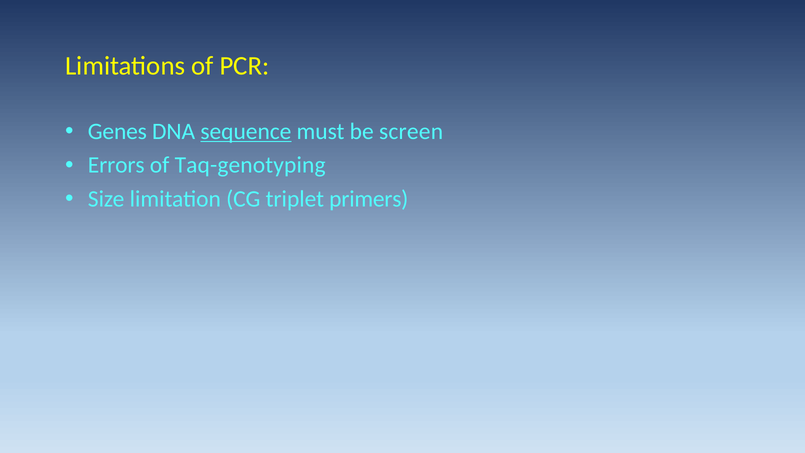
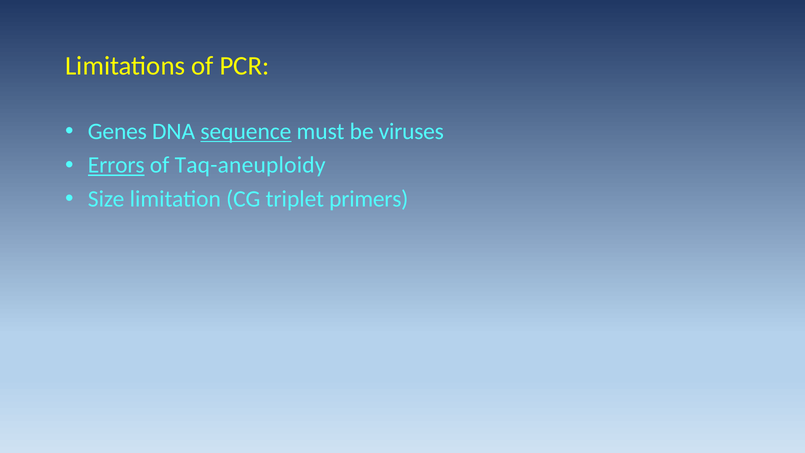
screen: screen -> viruses (411, 131)
Errors underline: none -> present (116, 165)
Taq-genotyping: Taq-genotyping -> Taq-aneuploidy (250, 165)
